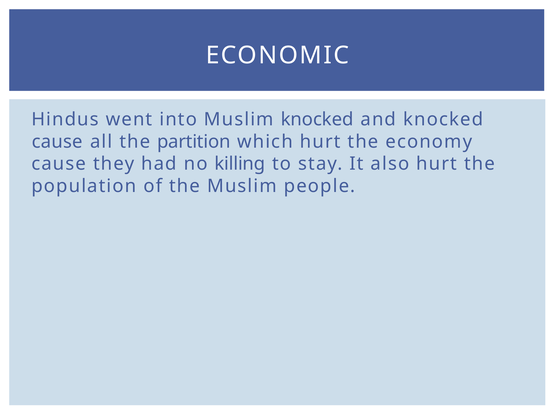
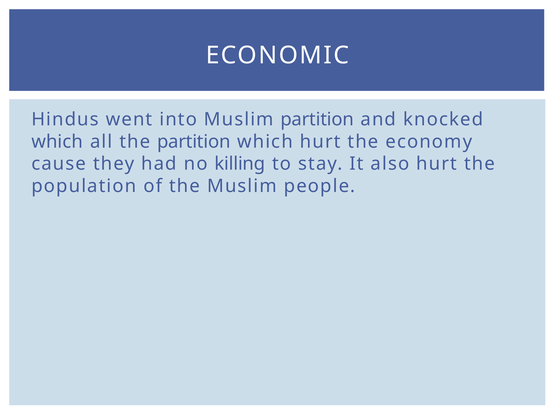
Muslim knocked: knocked -> partition (317, 120)
cause: cause -> which (57, 142)
